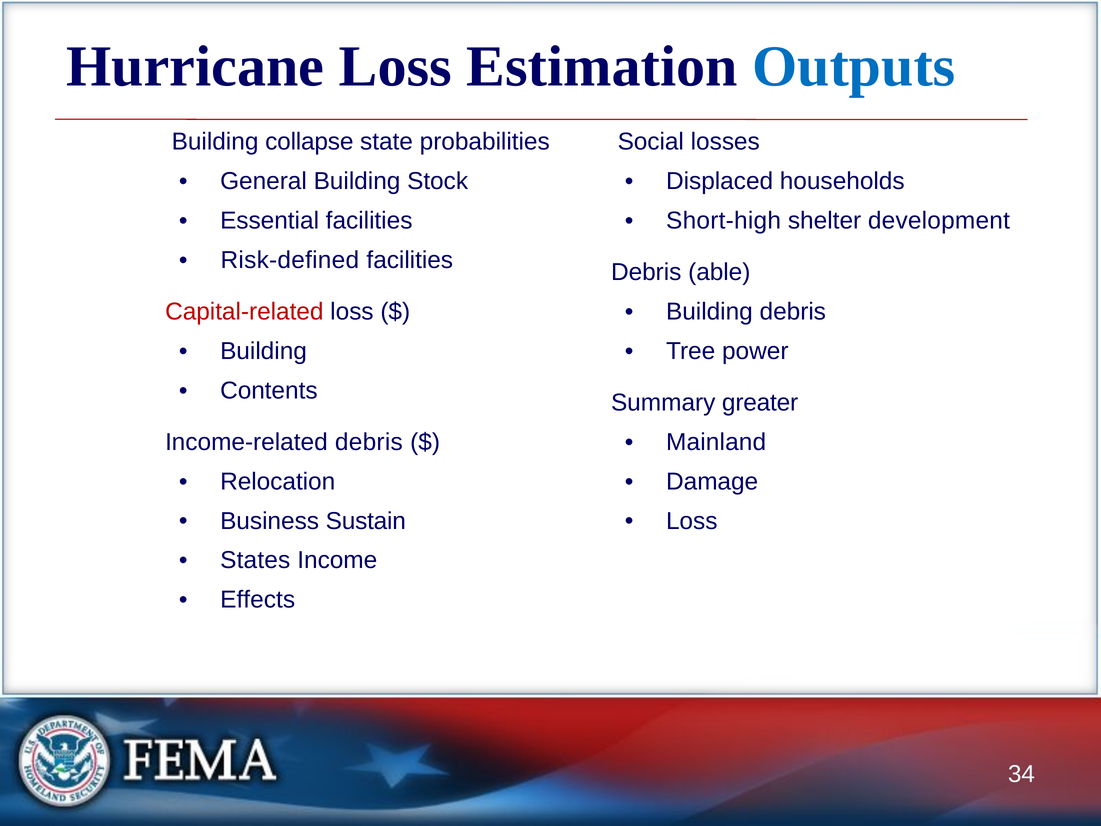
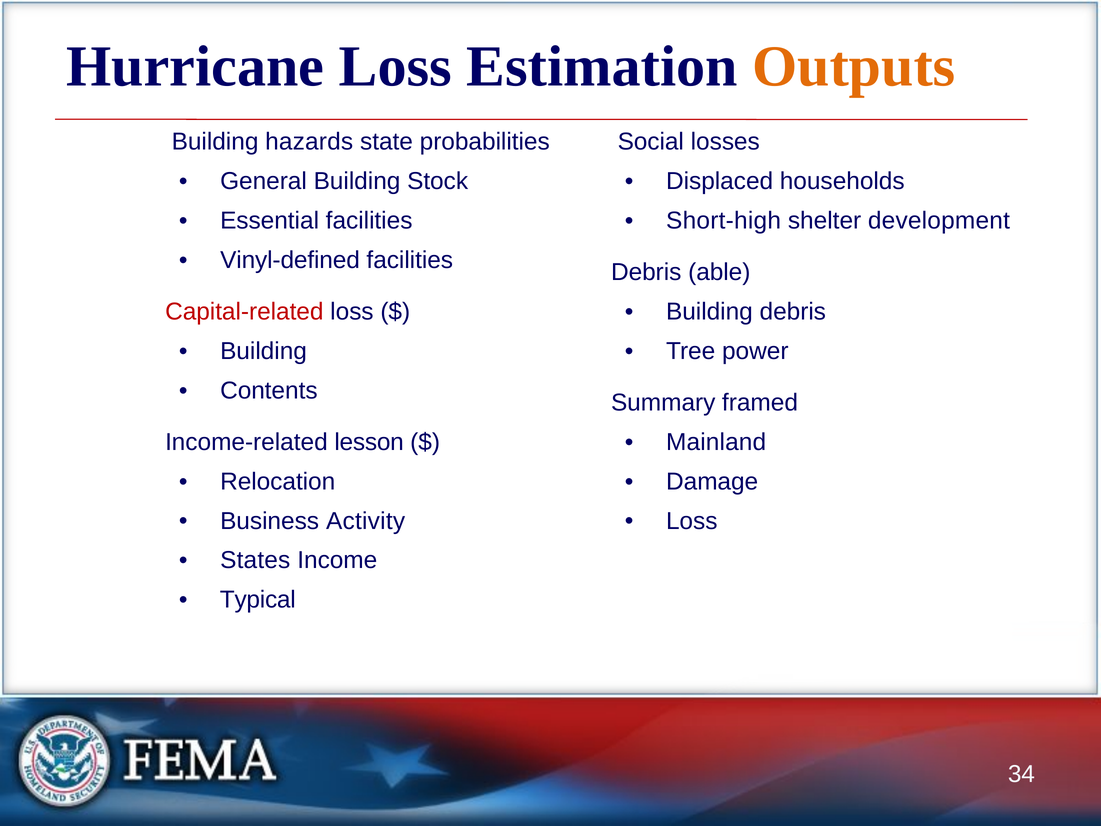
Outputs colour: blue -> orange (854, 66)
collapse: collapse -> hazards (309, 142)
Risk-defined: Risk-defined -> Vinyl-defined (290, 260)
greater: greater -> framed (760, 403)
Income-related debris: debris -> lesson (369, 442)
Sustain: Sustain -> Activity (366, 521)
Effects: Effects -> Typical (258, 600)
